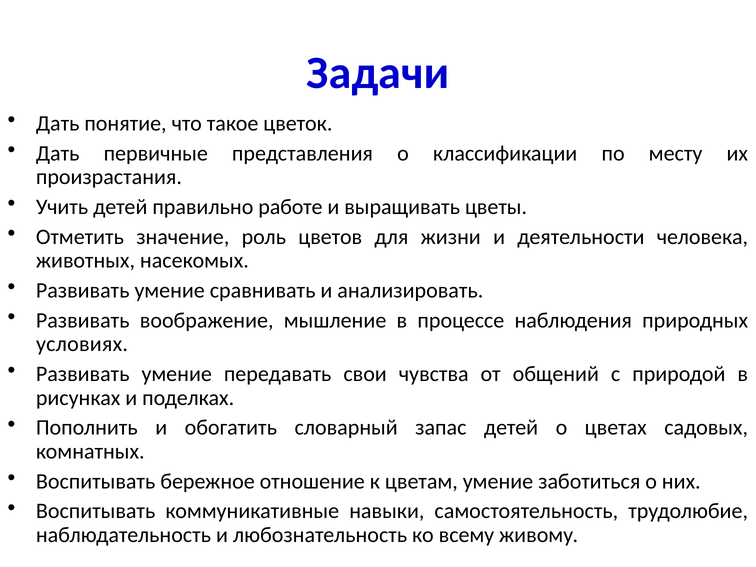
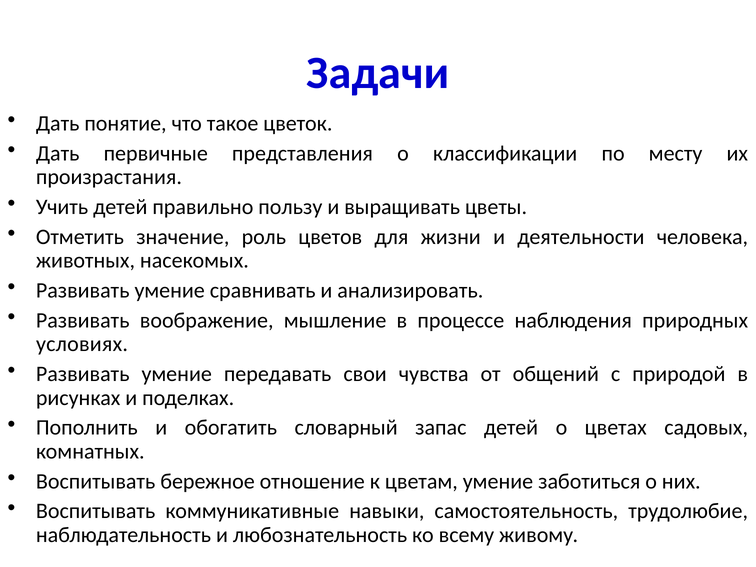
работе: работе -> пользу (290, 207)
